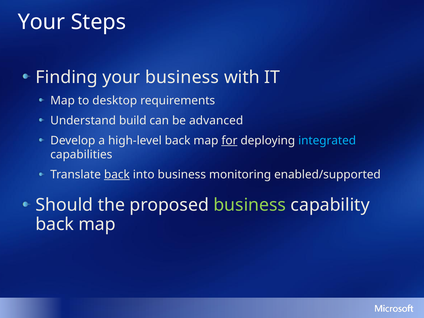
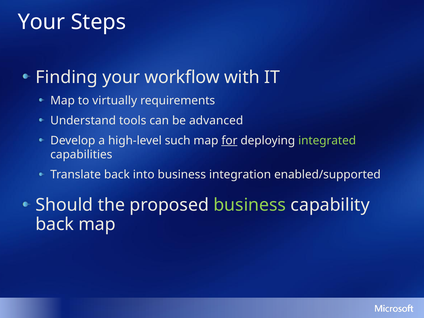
your business: business -> workflow (182, 77)
desktop: desktop -> virtually (115, 101)
build: build -> tools (133, 121)
high-level back: back -> such (178, 141)
integrated colour: light blue -> light green (327, 141)
back underline: present -> none (117, 175)
monitoring: monitoring -> integration (240, 175)
